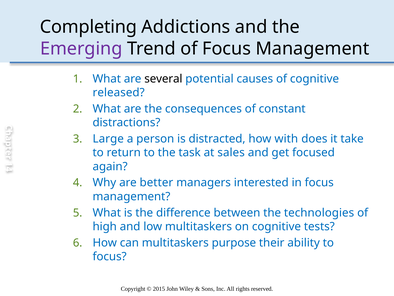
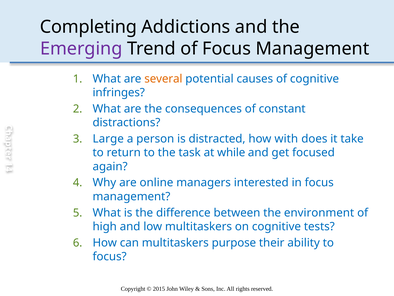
several colour: black -> orange (163, 79)
released: released -> infringes (119, 92)
sales: sales -> while (231, 152)
better: better -> online (156, 182)
technologies: technologies -> environment (319, 212)
